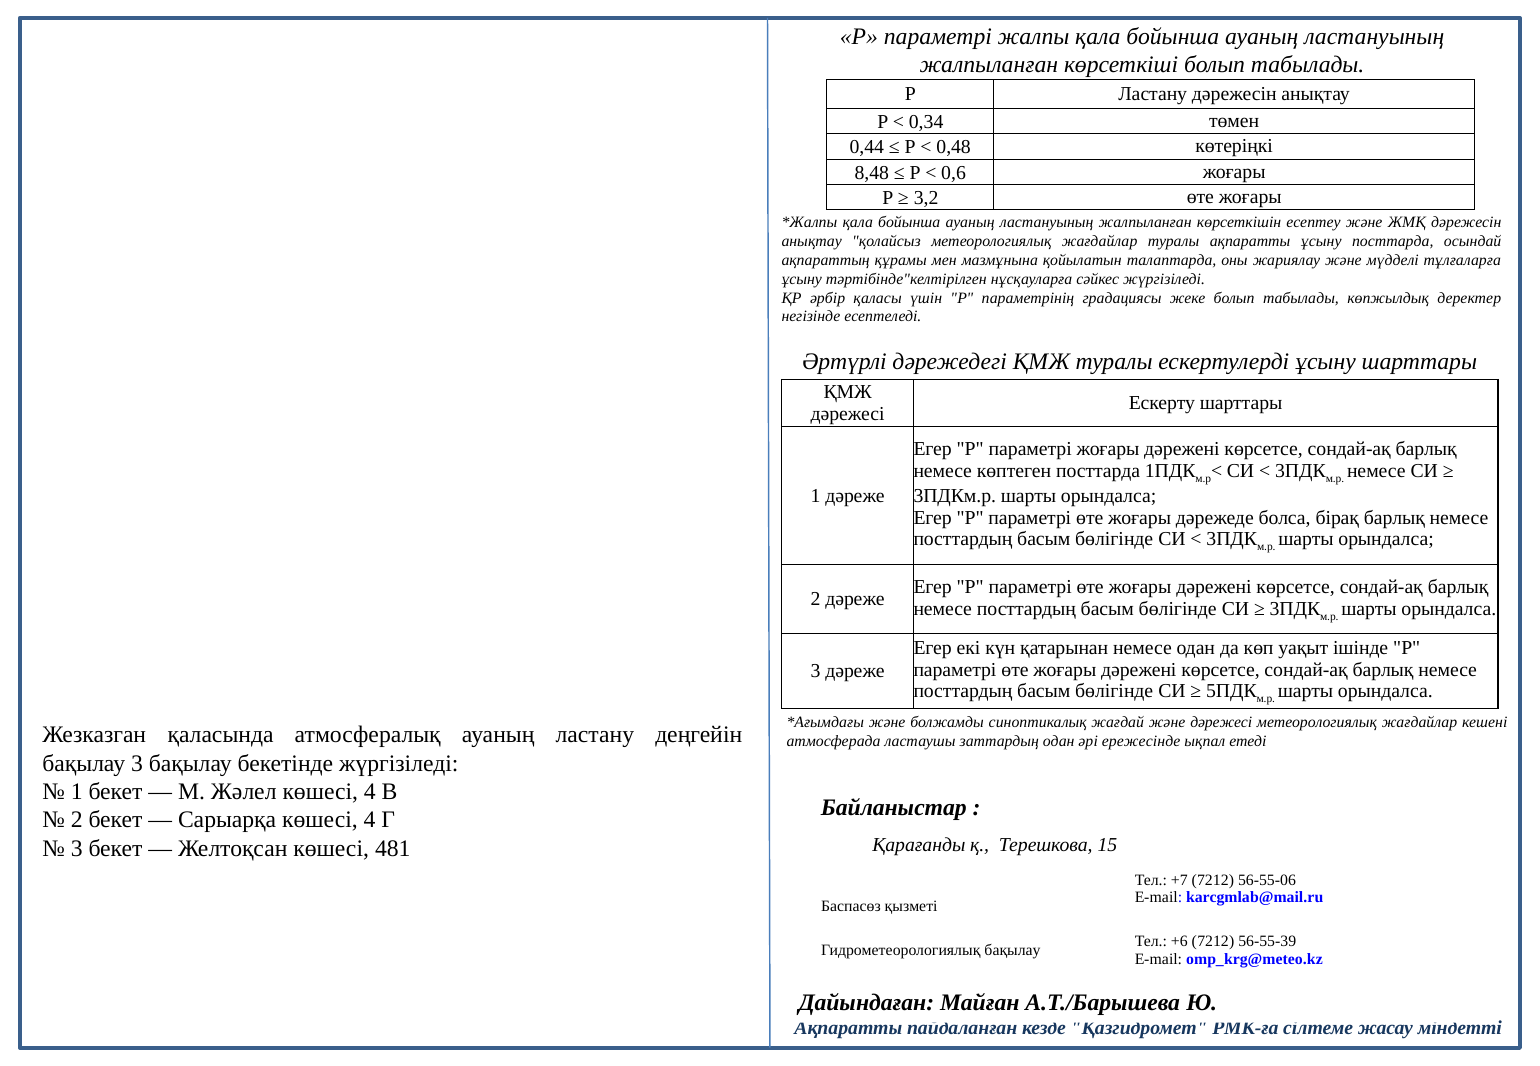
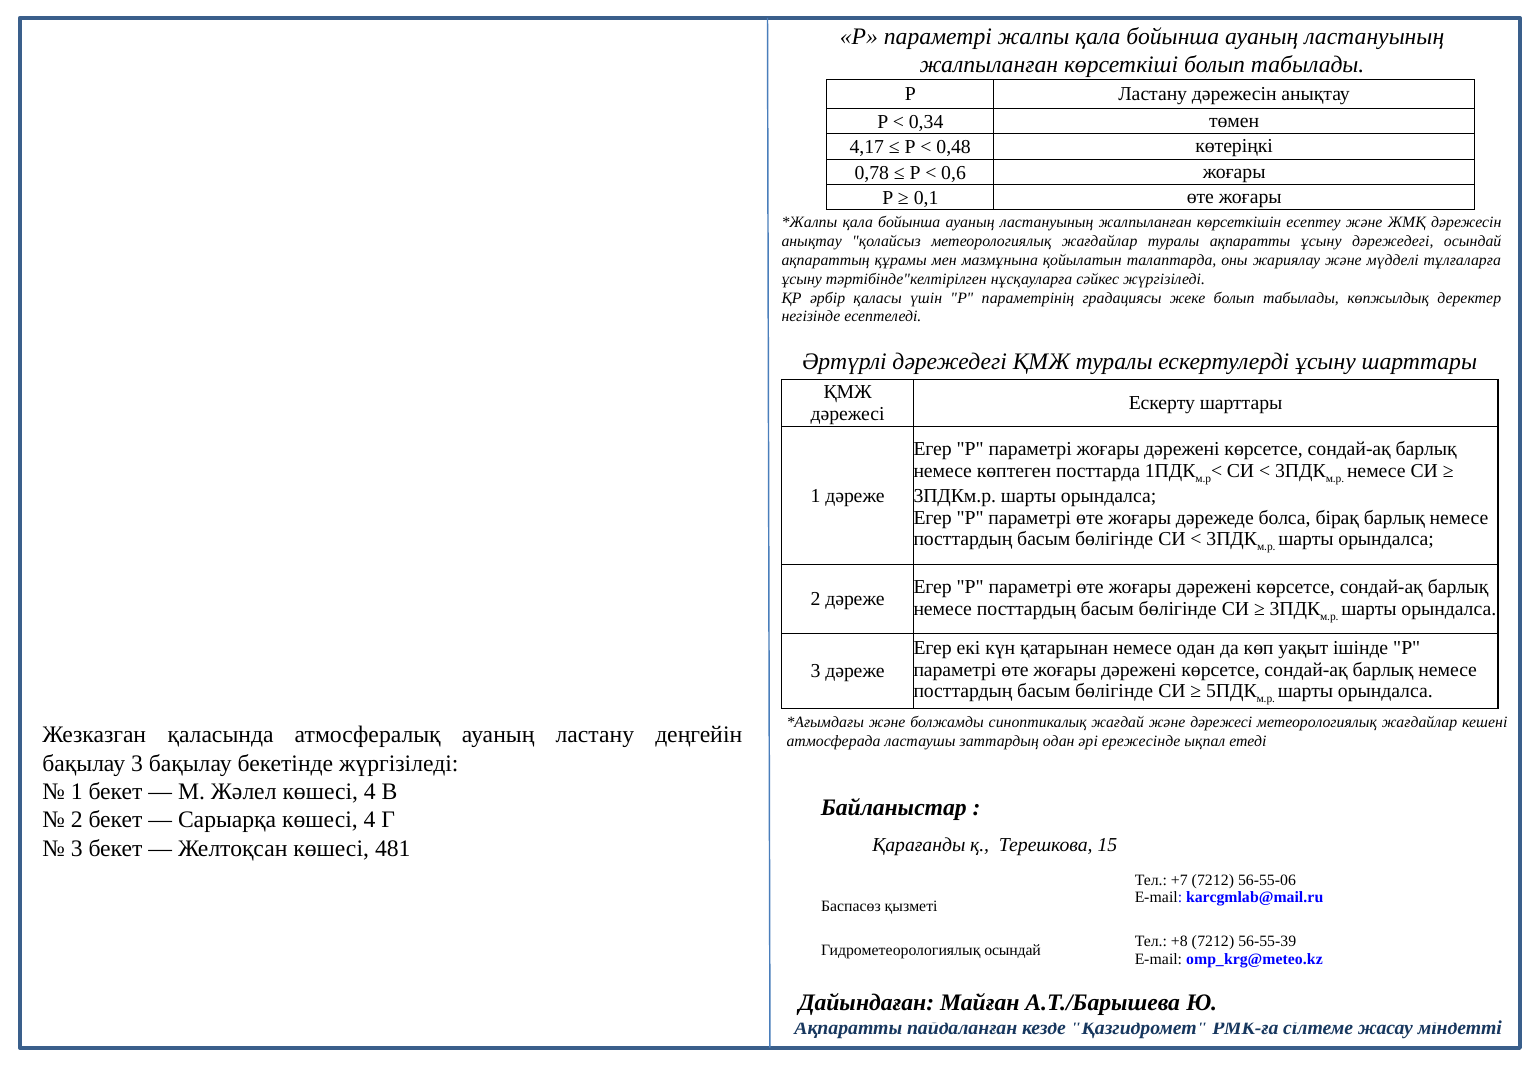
0,44: 0,44 -> 4,17 (867, 147)
8,48: 8,48 -> 0,78 (872, 173)
3,2: 3,2 -> 0,1 (926, 198)
ұсыну посттарда: посттарда -> дәрежедегі (1393, 241)
+6: +6 -> +8 (1179, 942)
Гидрометеорологиялық бақылау: бақылау -> осындай (1013, 951)
